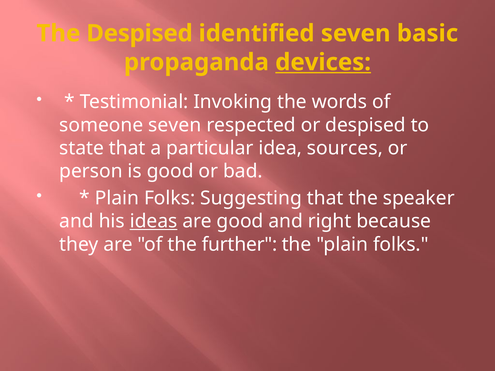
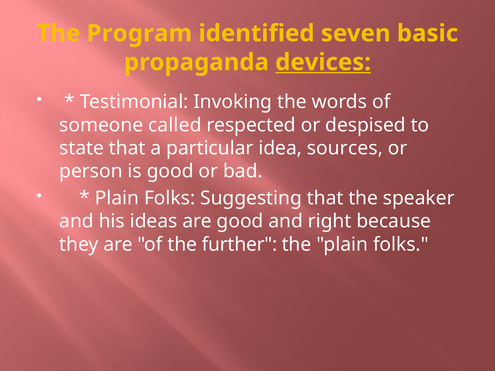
The Despised: Despised -> Program (139, 33)
someone seven: seven -> called (175, 125)
ideas underline: present -> none (154, 221)
